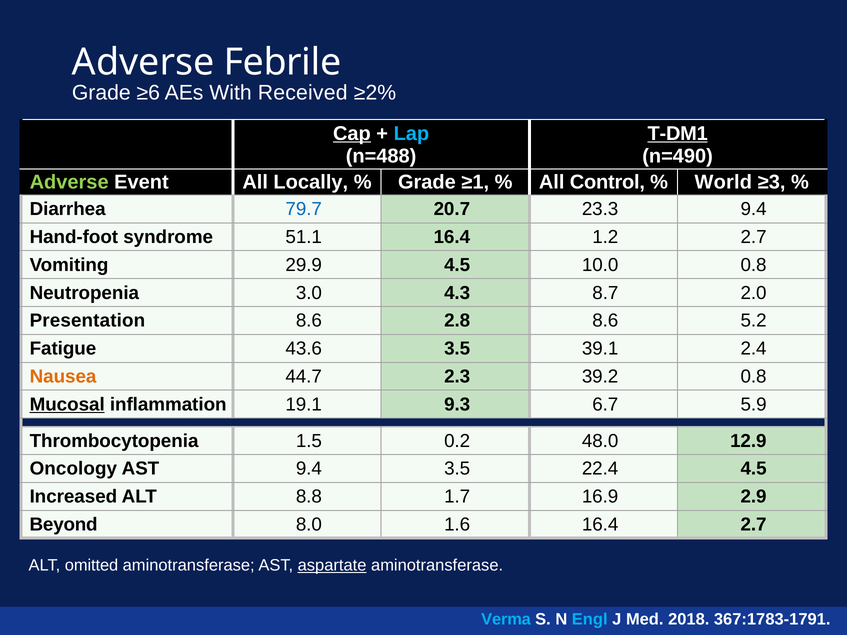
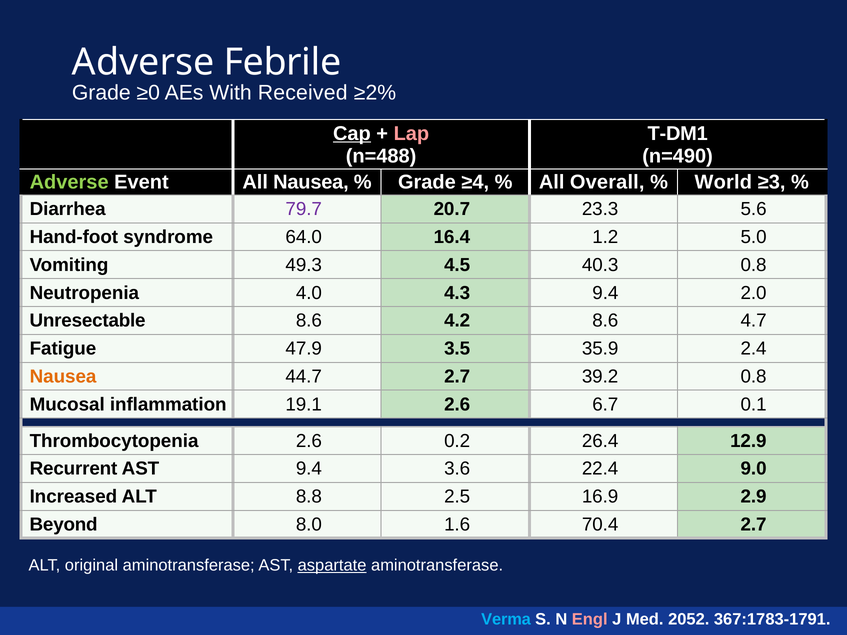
≥6: ≥6 -> ≥0 (148, 93)
Lap colour: light blue -> pink (411, 134)
T-DM1 underline: present -> none (678, 134)
All Locally: Locally -> Nausea (311, 182)
≥1: ≥1 -> ≥4 (475, 182)
Control: Control -> Overall (607, 182)
79.7 colour: blue -> purple (304, 209)
23.3 9.4: 9.4 -> 5.6 (754, 209)
51.1: 51.1 -> 64.0 (304, 237)
1.2 2.7: 2.7 -> 5.0 (754, 237)
29.9: 29.9 -> 49.3 (304, 265)
10.0: 10.0 -> 40.3 (600, 265)
3.0: 3.0 -> 4.0 (309, 293)
4.3 8.7: 8.7 -> 9.4 (605, 293)
Presentation: Presentation -> Unresectable (88, 321)
2.8: 2.8 -> 4.2 (457, 321)
5.2: 5.2 -> 4.7 (754, 321)
43.6: 43.6 -> 47.9 (304, 349)
39.1: 39.1 -> 35.9 (600, 349)
44.7 2.3: 2.3 -> 2.7 (457, 377)
Mucosal underline: present -> none (67, 405)
19.1 9.3: 9.3 -> 2.6 (457, 405)
5.9: 5.9 -> 0.1 (754, 405)
Thrombocytopenia 1.5: 1.5 -> 2.6 (309, 441)
48.0: 48.0 -> 26.4 (600, 441)
Oncology: Oncology -> Recurrent (73, 469)
9.4 3.5: 3.5 -> 3.6 (457, 469)
22.4 4.5: 4.5 -> 9.0 (754, 469)
1.7: 1.7 -> 2.5 (457, 497)
1.6 16.4: 16.4 -> 70.4 (600, 525)
omitted: omitted -> original (91, 565)
Engl colour: light blue -> pink (590, 619)
2018: 2018 -> 2052 (689, 619)
